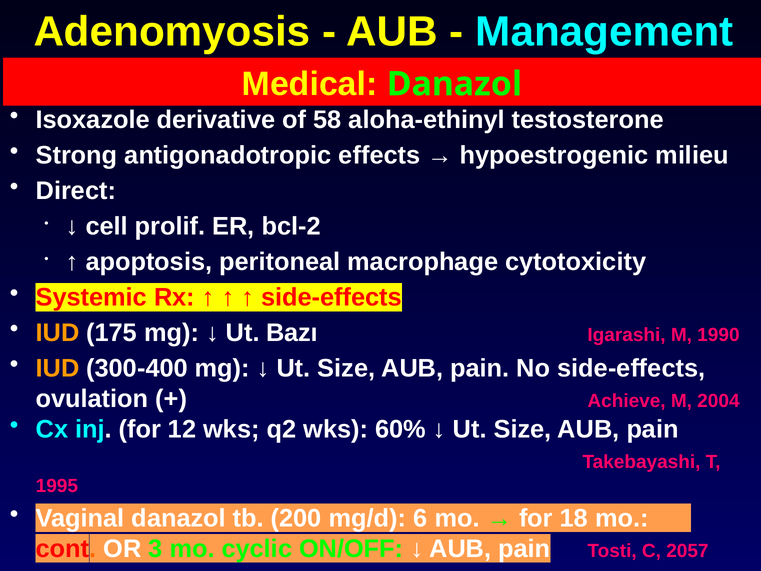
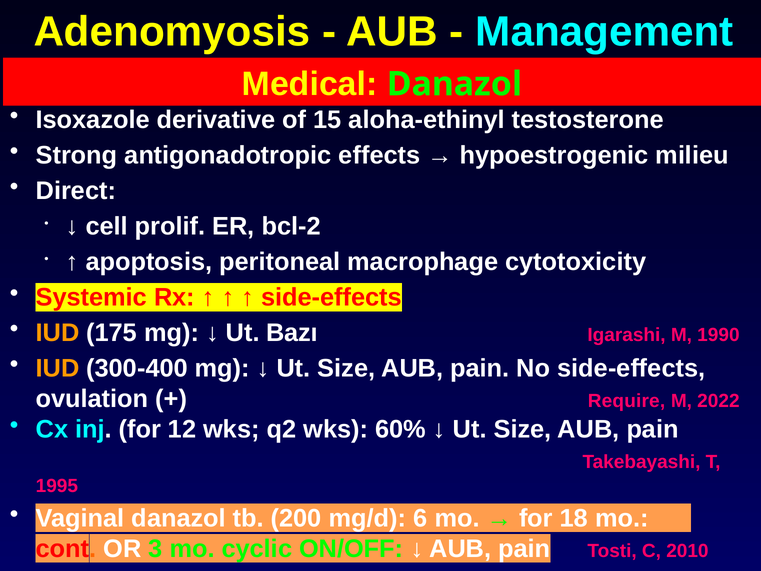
58: 58 -> 15 (327, 120)
Achieve: Achieve -> Require (626, 401)
2004: 2004 -> 2022 (718, 401)
2057: 2057 -> 2010 (687, 551)
